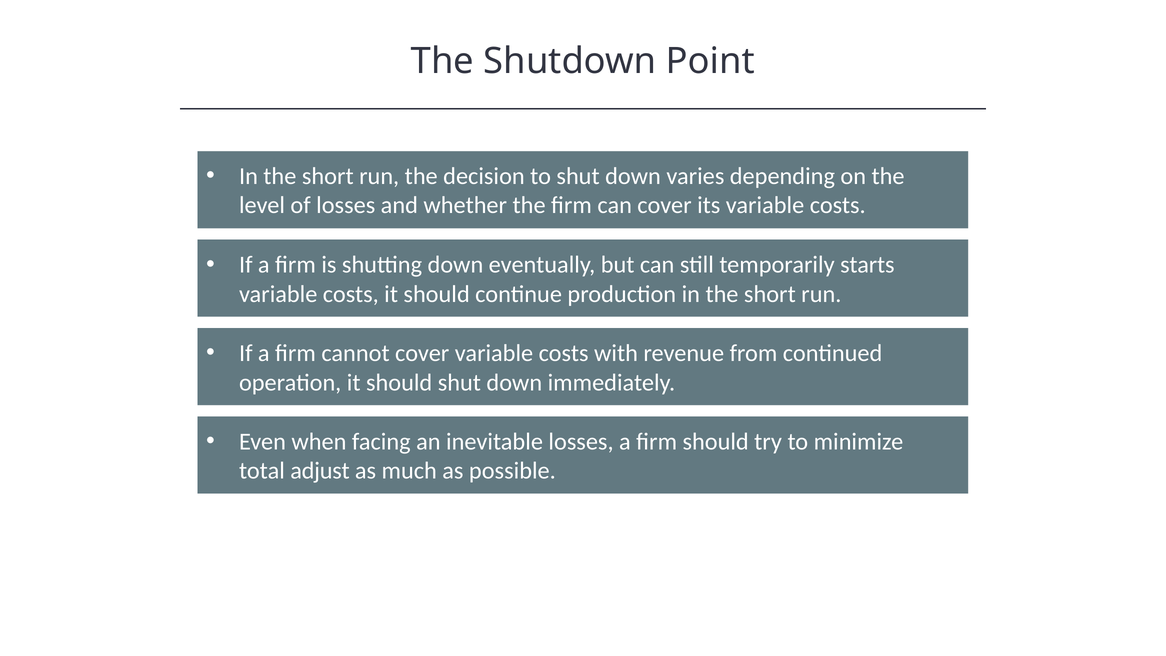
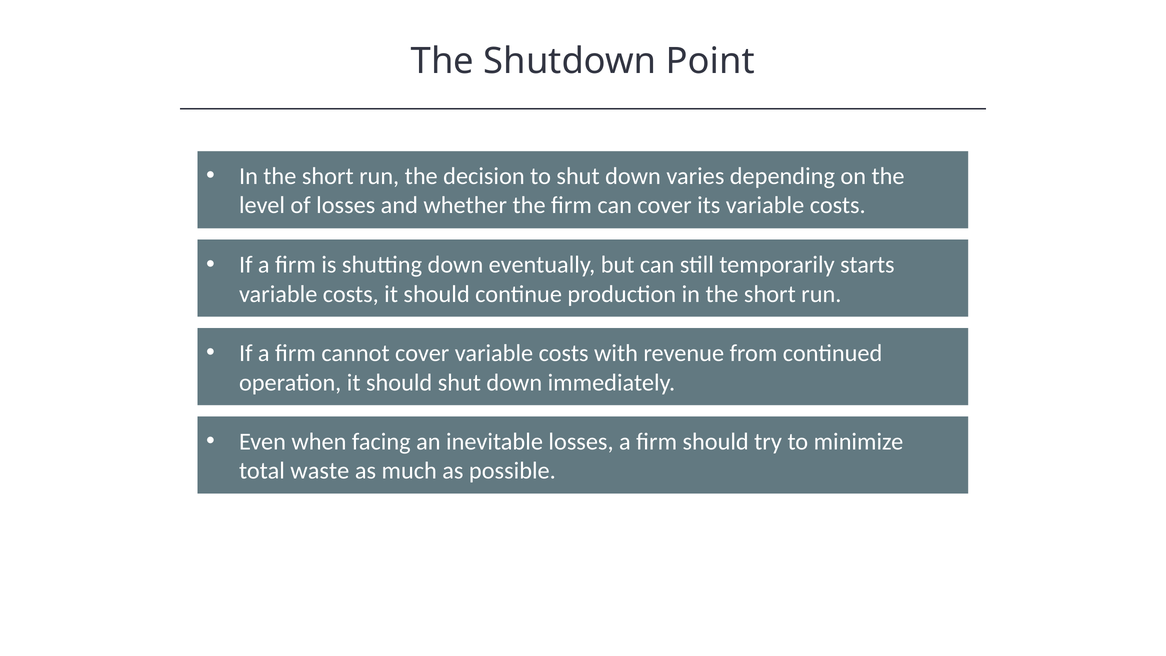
adjust: adjust -> waste (320, 471)
